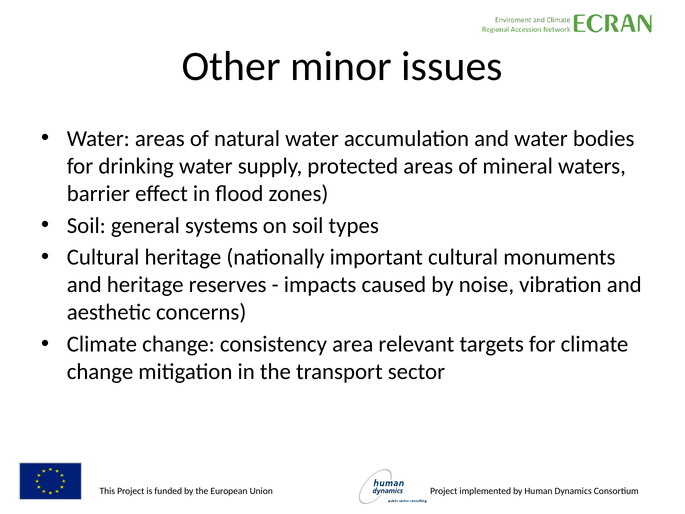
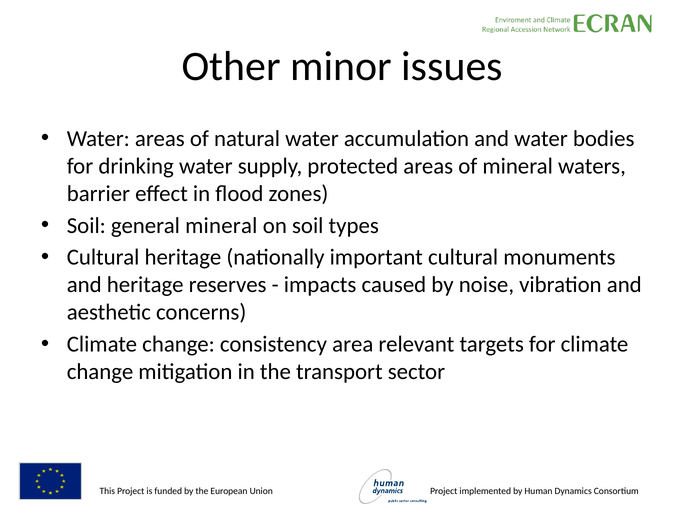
general systems: systems -> mineral (221, 225)
